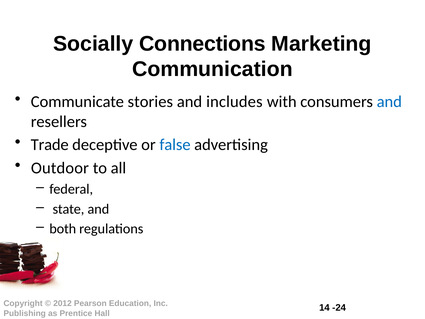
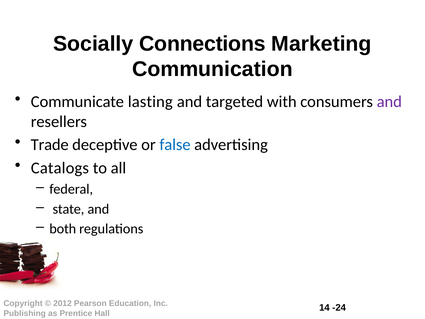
stories: stories -> lasting (150, 102)
includes: includes -> targeted (234, 102)
and colour: blue -> purple (389, 102)
Outdoor: Outdoor -> Catalogs (60, 168)
